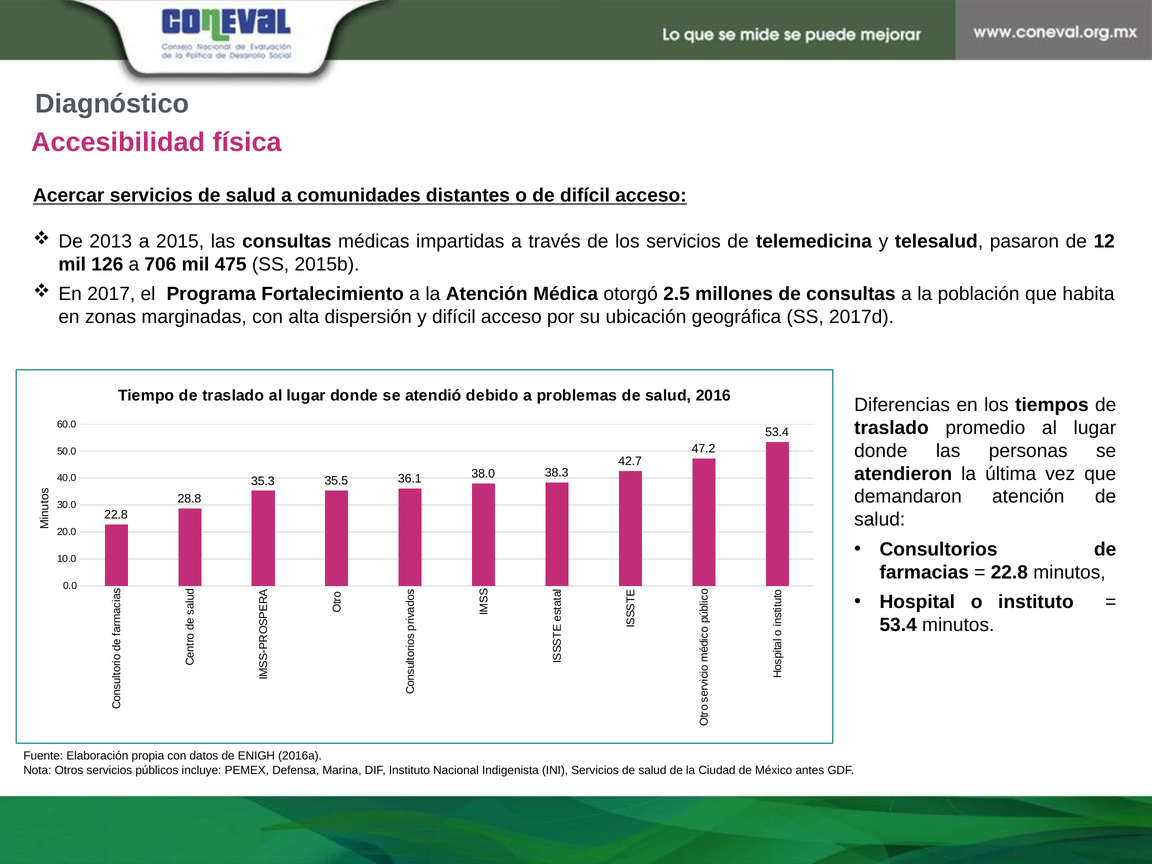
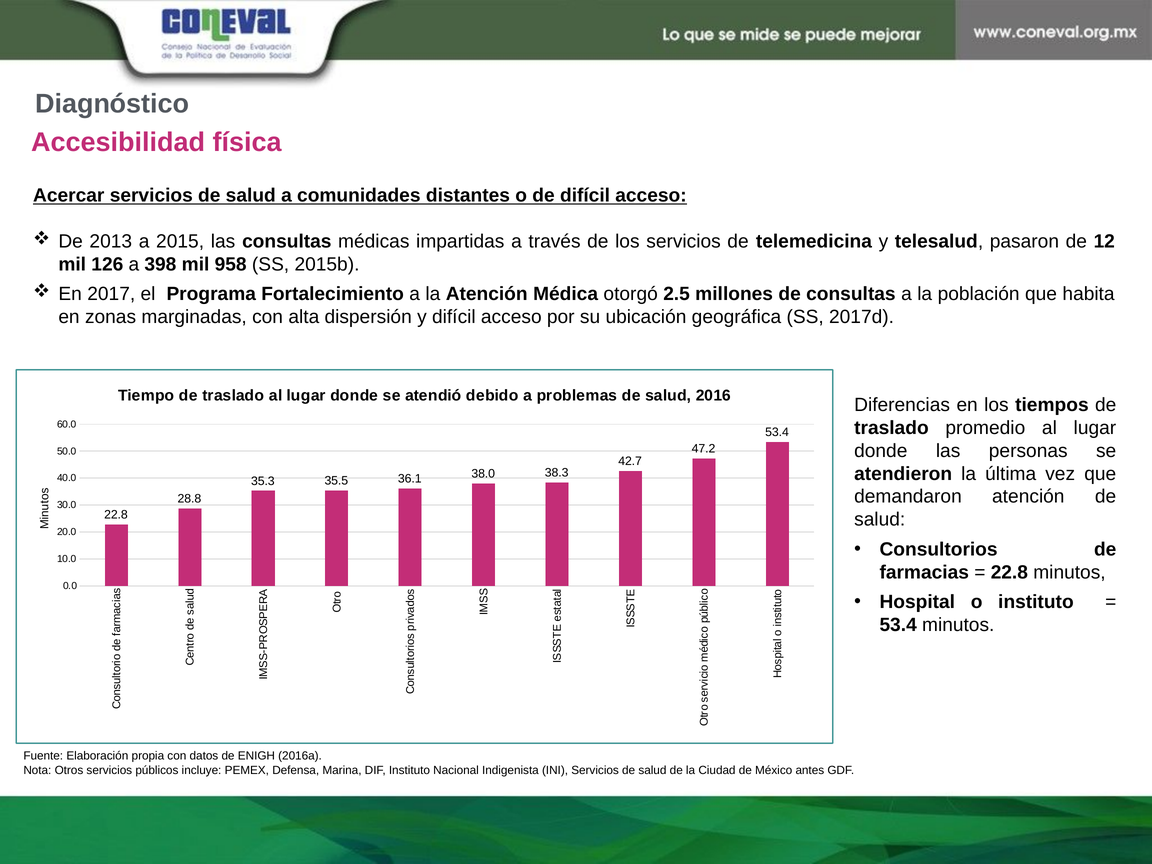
706: 706 -> 398 (160, 264)
475: 475 -> 958 (231, 264)
